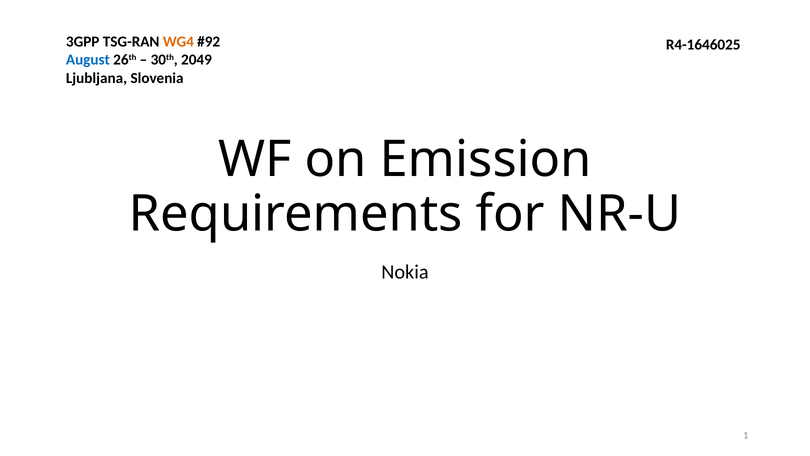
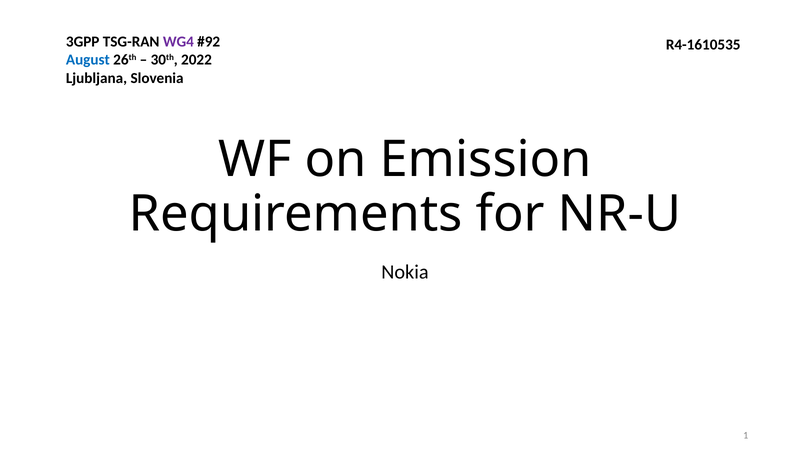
WG4 colour: orange -> purple (178, 42)
R4-1646025: R4-1646025 -> R4-1610535 (703, 45)
2049: 2049 -> 2022 (196, 60)
